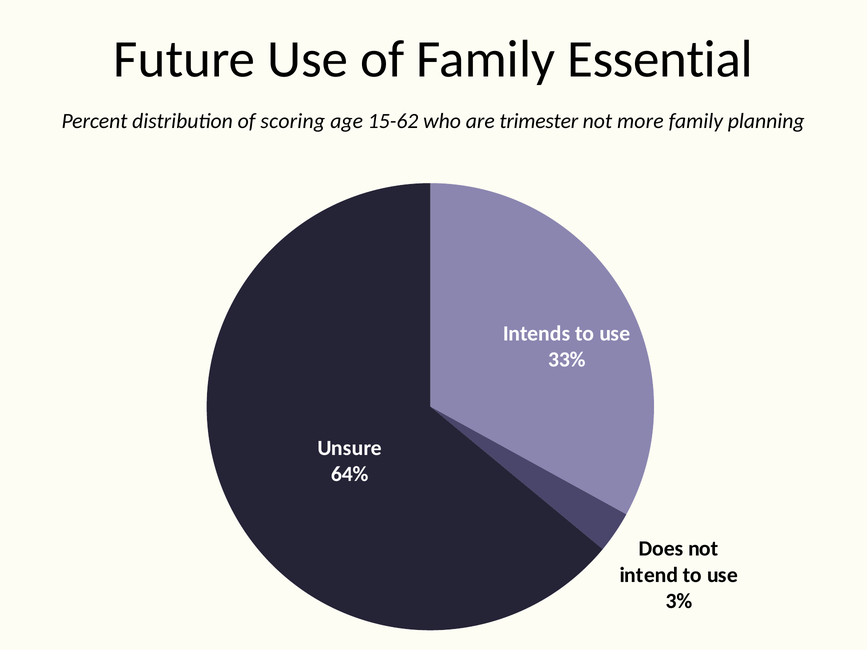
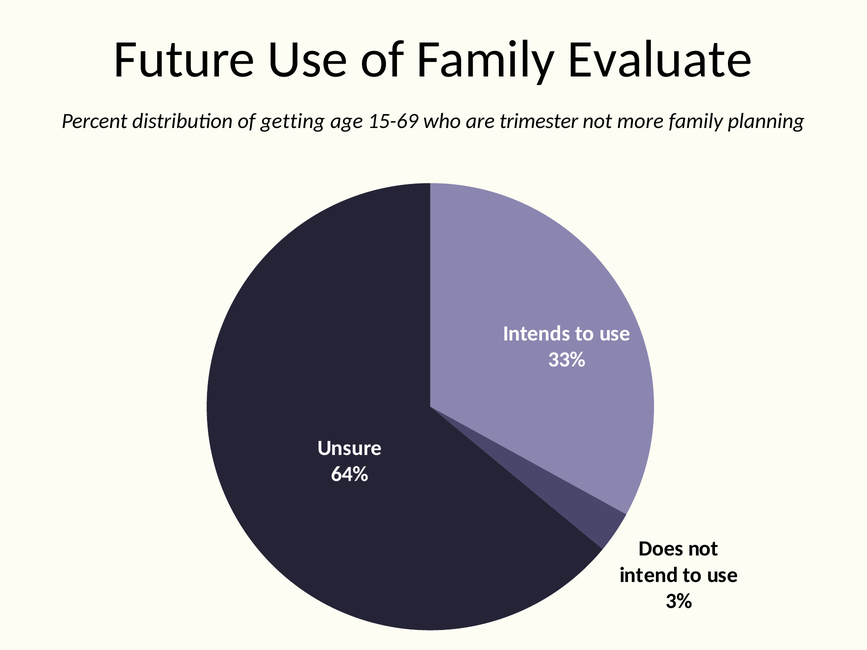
Essential: Essential -> Evaluate (660, 59)
scoring: scoring -> getting (293, 121)
15-62: 15-62 -> 15-69 (393, 121)
